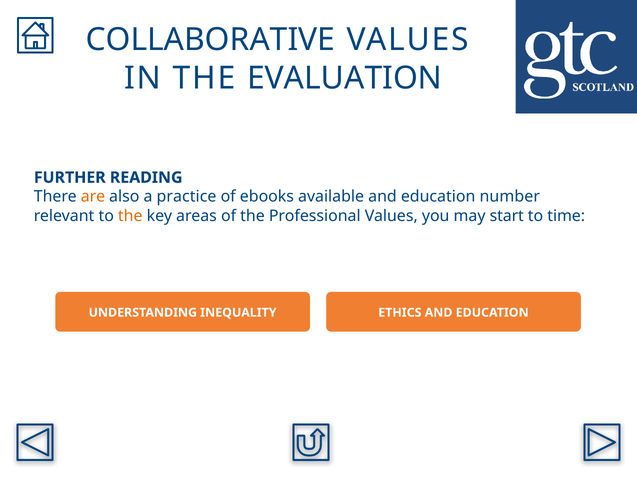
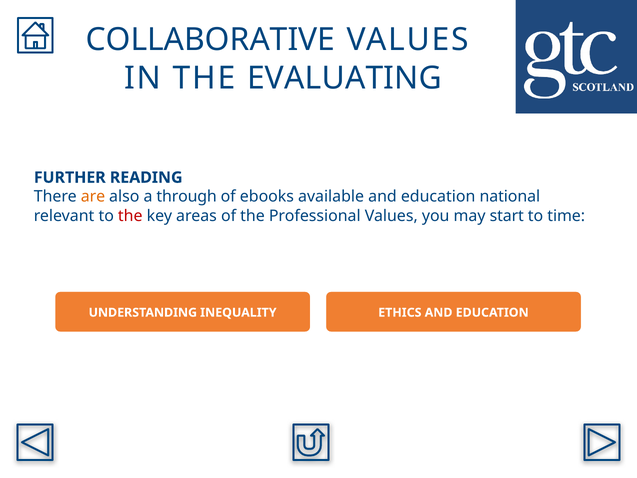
EVALUATION: EVALUATION -> EVALUATING (345, 78)
practice: practice -> through (187, 197)
number: number -> national (510, 197)
the colour: orange -> red (130, 216)
